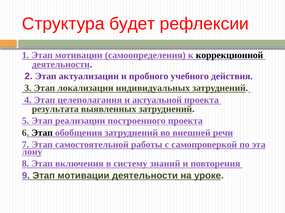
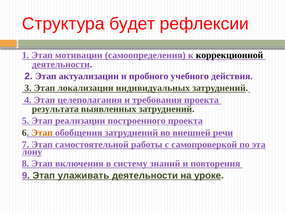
актуальной: актуальной -> требования (157, 100)
Этап colour: black -> orange (42, 133)
9 Этап мотивации: мотивации -> улаживать (83, 176)
